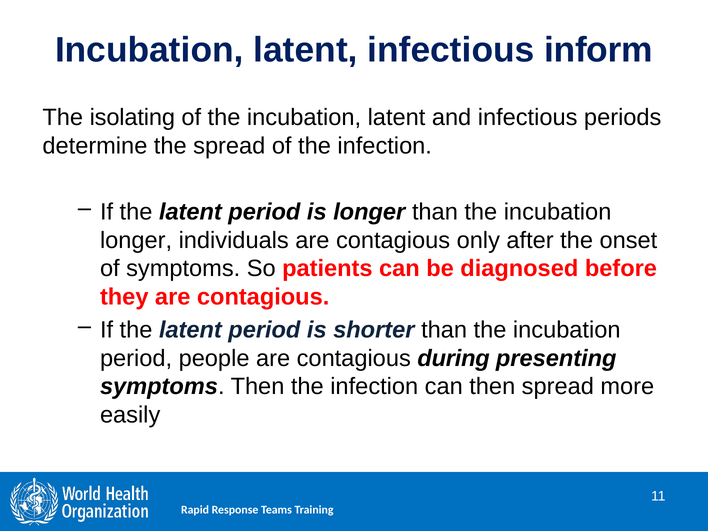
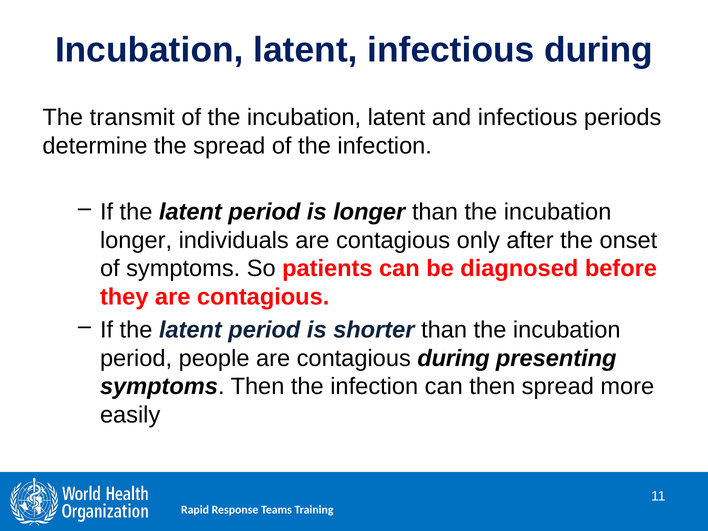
infectious inform: inform -> during (598, 50)
isolating: isolating -> transmit (132, 118)
